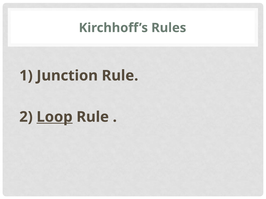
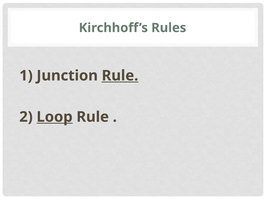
Rule underline: none -> present (120, 76)
